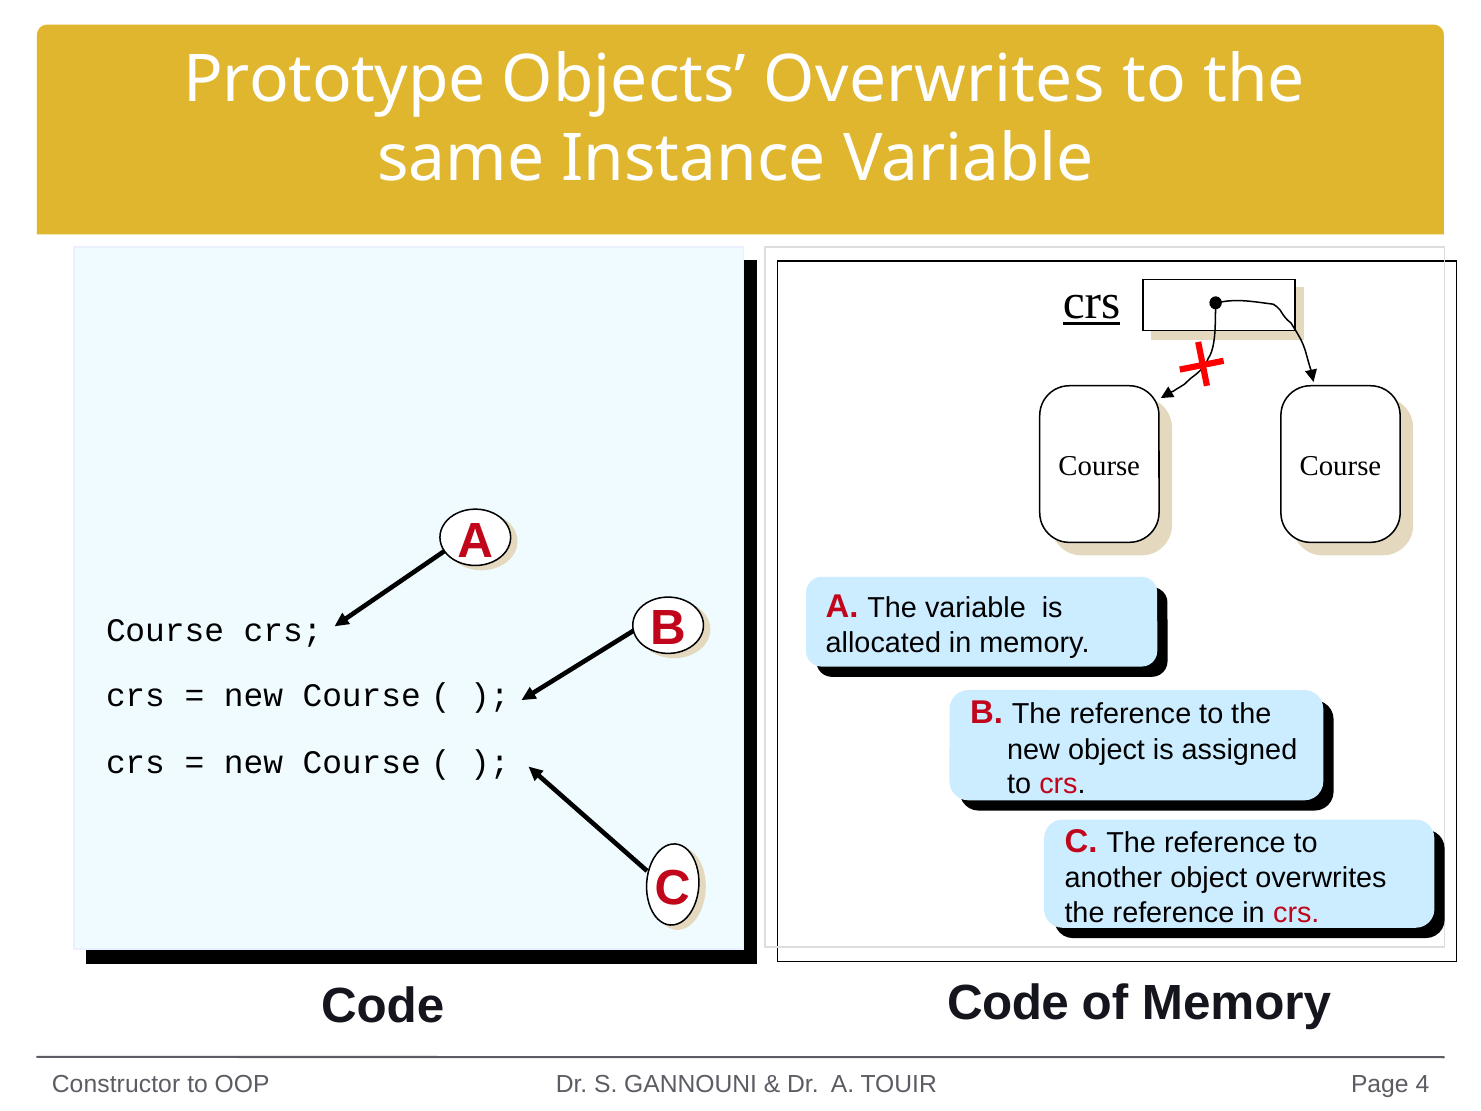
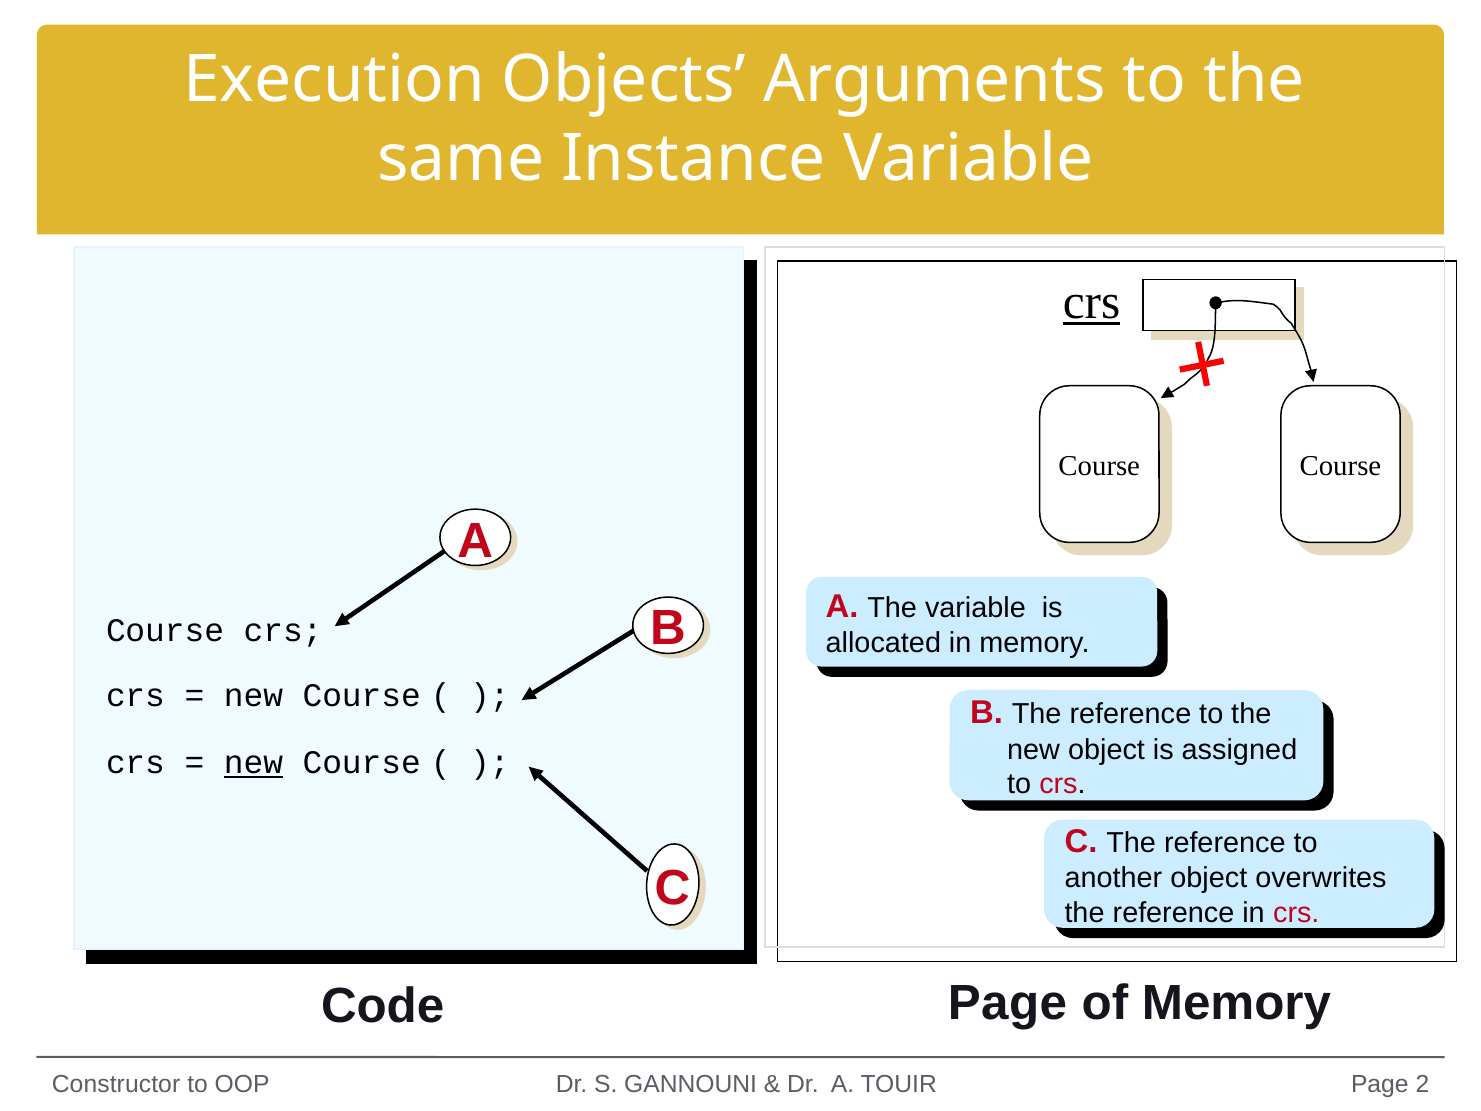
Prototype: Prototype -> Execution (334, 80)
Objects Overwrites: Overwrites -> Arguments (935, 80)
new underline: none -> present (253, 763)
Code Code: Code -> Page (1007, 1003)
4: 4 -> 2 (1422, 1084)
